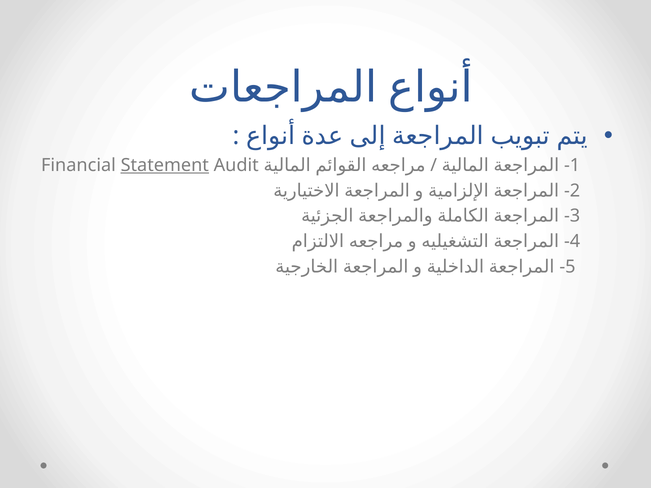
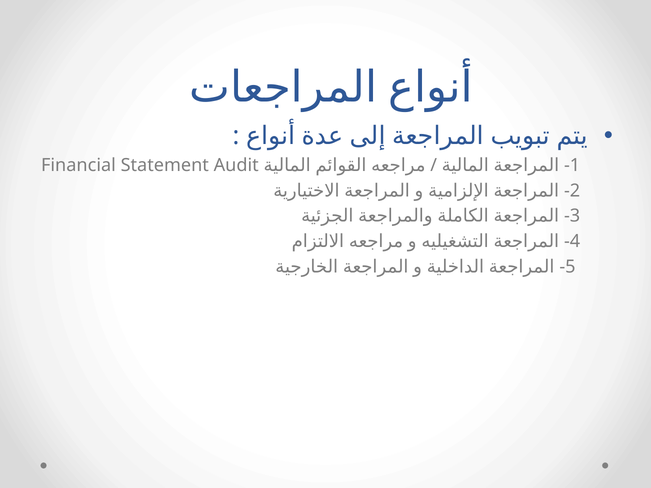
Statement underline: present -> none (165, 165)
